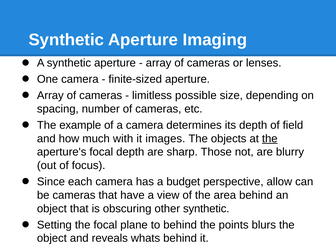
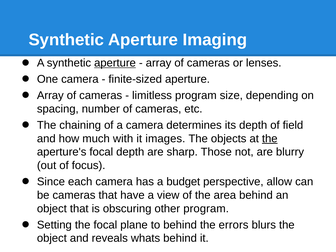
aperture underline: none -> present (115, 63)
limitless possible: possible -> program (196, 95)
example: example -> chaining (80, 125)
other synthetic: synthetic -> program (206, 209)
points: points -> errors (234, 225)
